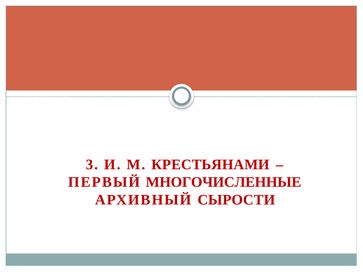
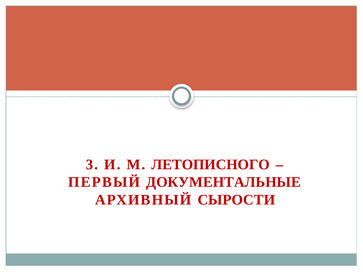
КРЕСТЬЯНАМИ: КРЕСТЬЯНАМИ -> ЛЕТОПИСНОГО (211, 165)
МНОГОЧИСЛЕННЫЕ: МНОГОЧИСЛЕННЫЕ -> ДОКУМЕНТАЛЬНЫЕ (224, 182)
